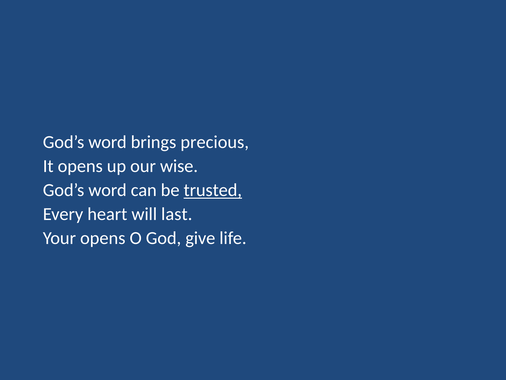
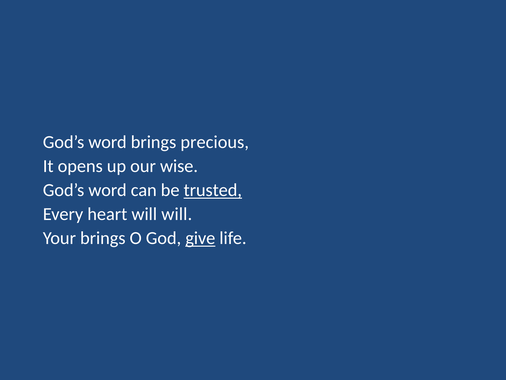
will last: last -> will (177, 214)
Your opens: opens -> brings (103, 238)
give underline: none -> present (200, 238)
